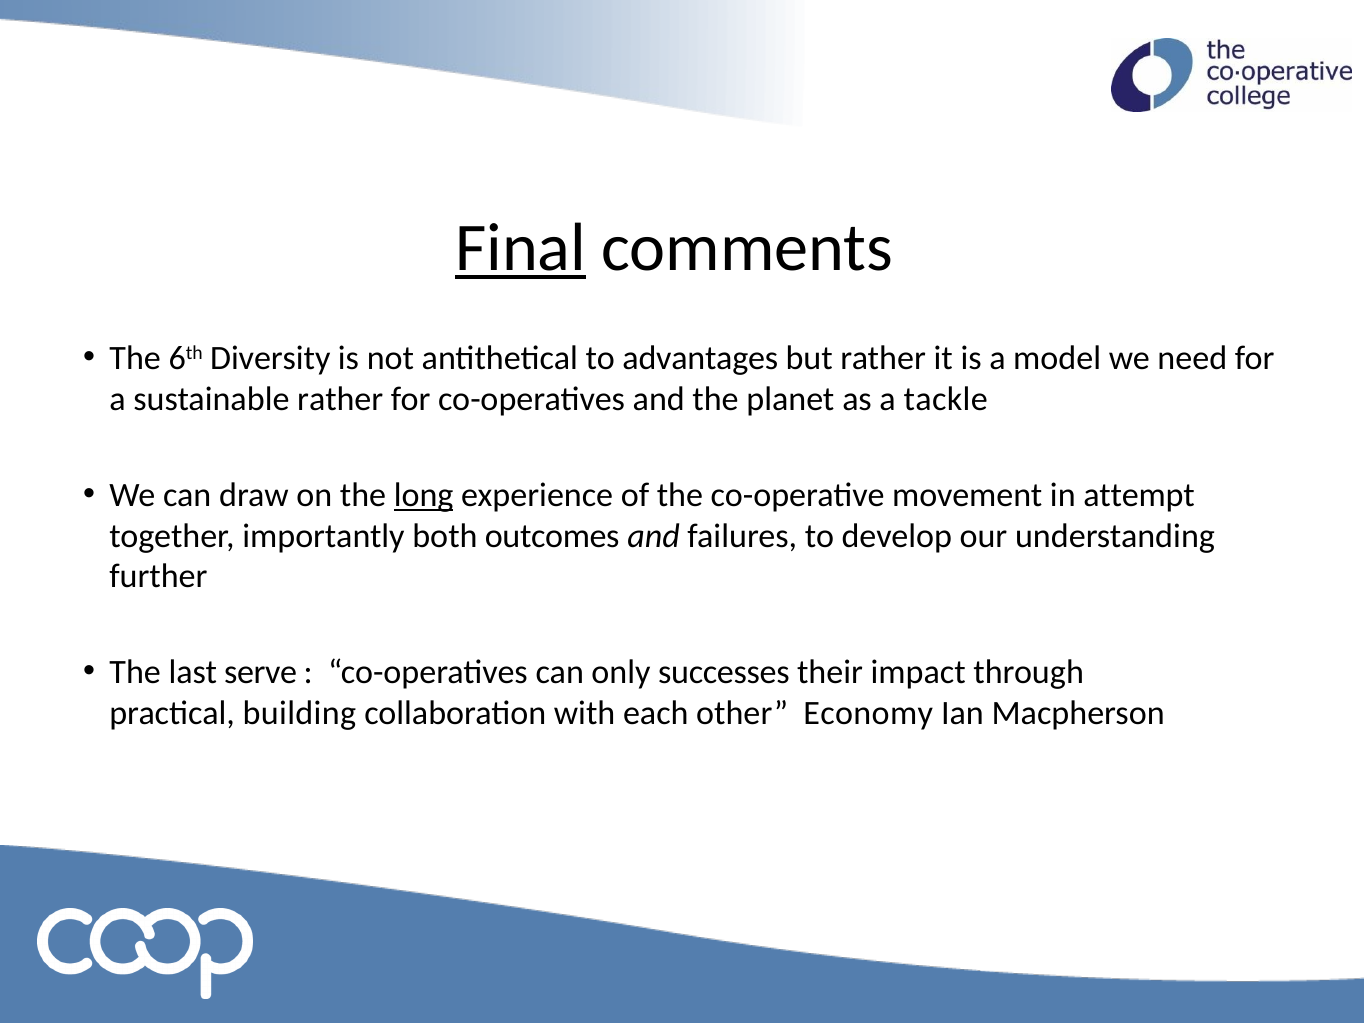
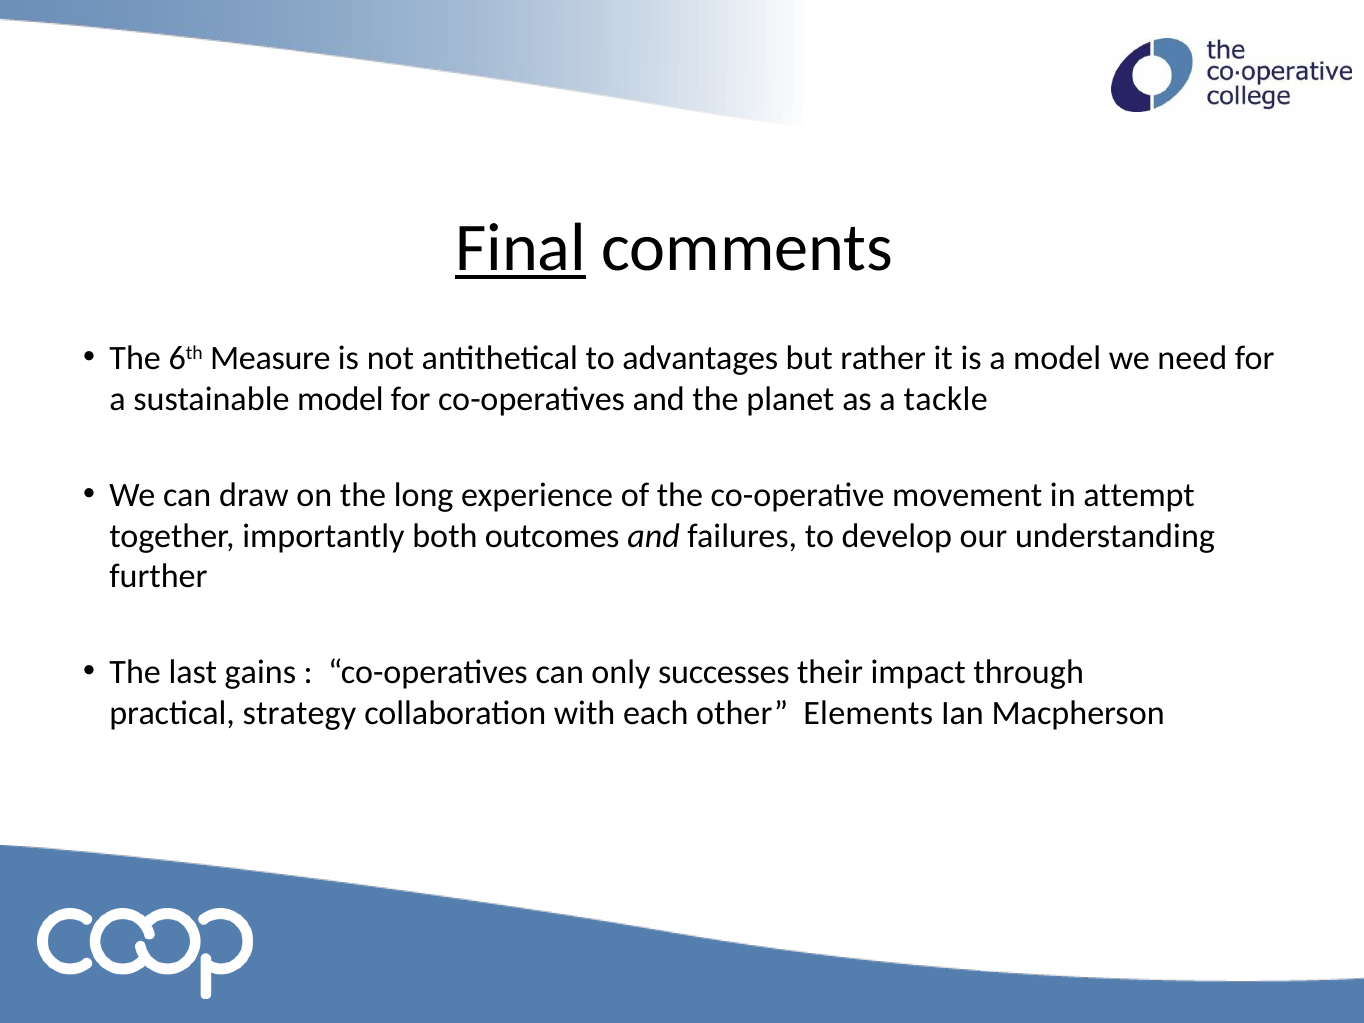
Diversity: Diversity -> Measure (270, 358)
sustainable rather: rather -> model (340, 399)
long underline: present -> none (424, 495)
serve: serve -> gains (260, 672)
building: building -> strategy (299, 713)
Economy: Economy -> Elements (868, 713)
